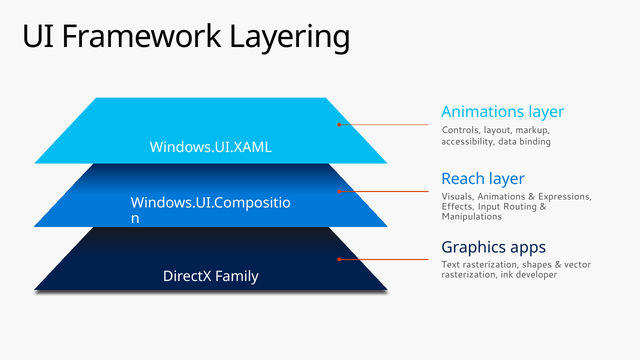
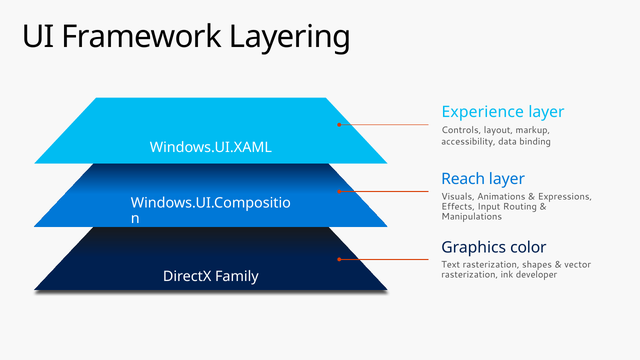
Animations: Animations -> Experience (483, 112)
apps: apps -> color (528, 247)
